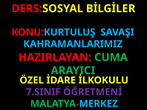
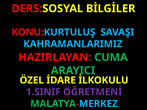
7.SINIF: 7.SINIF -> 1.SINIF (43, 92)
